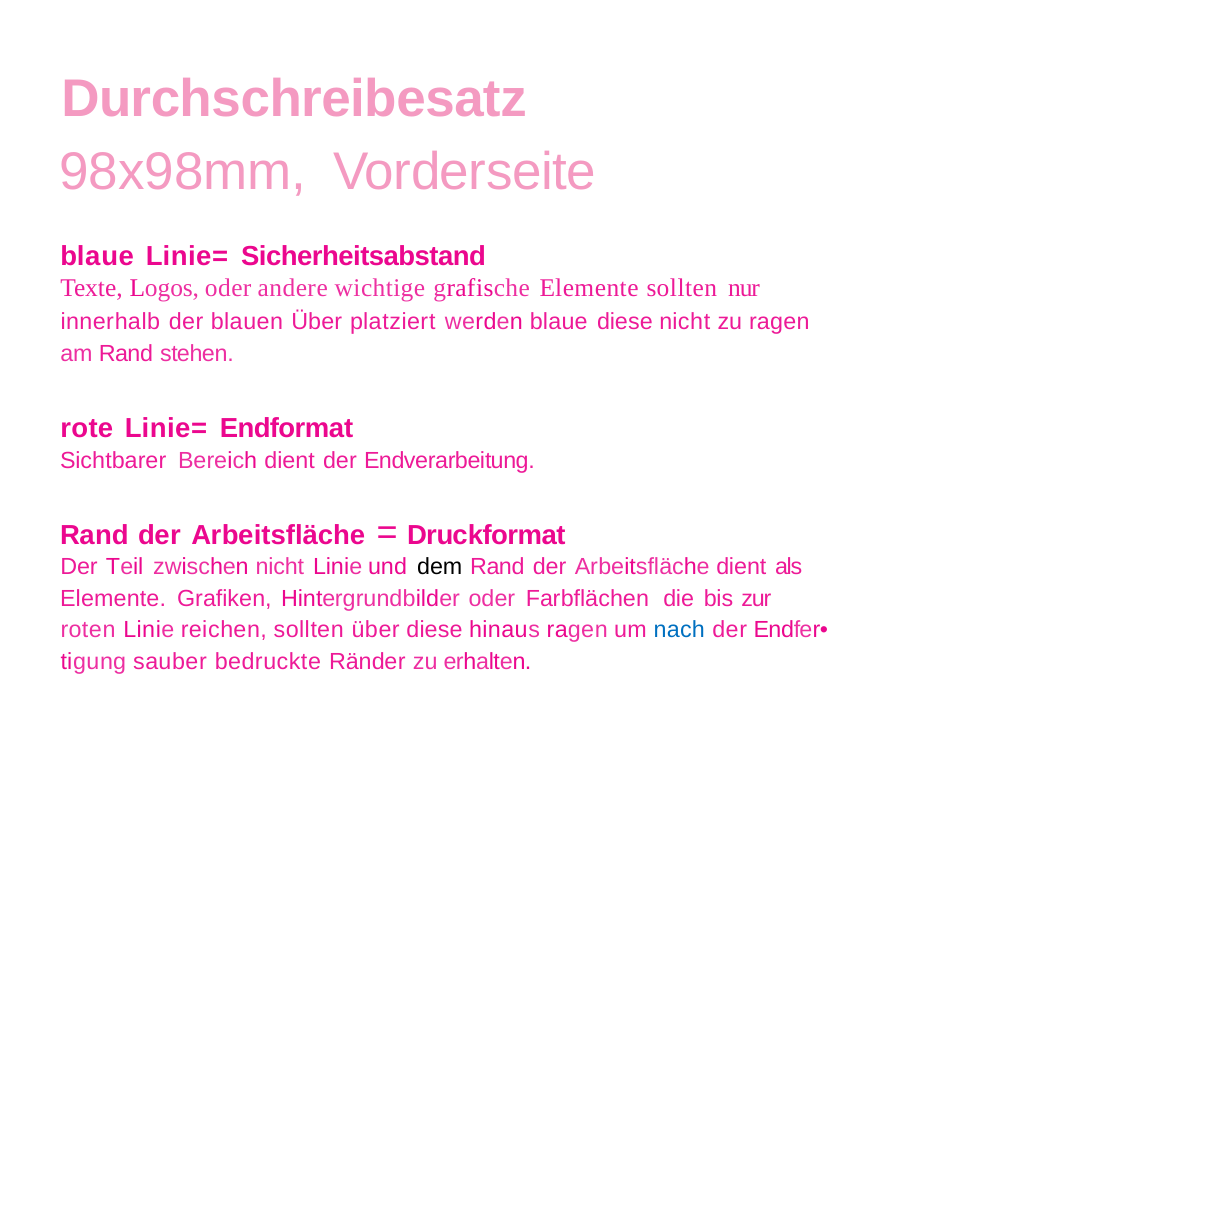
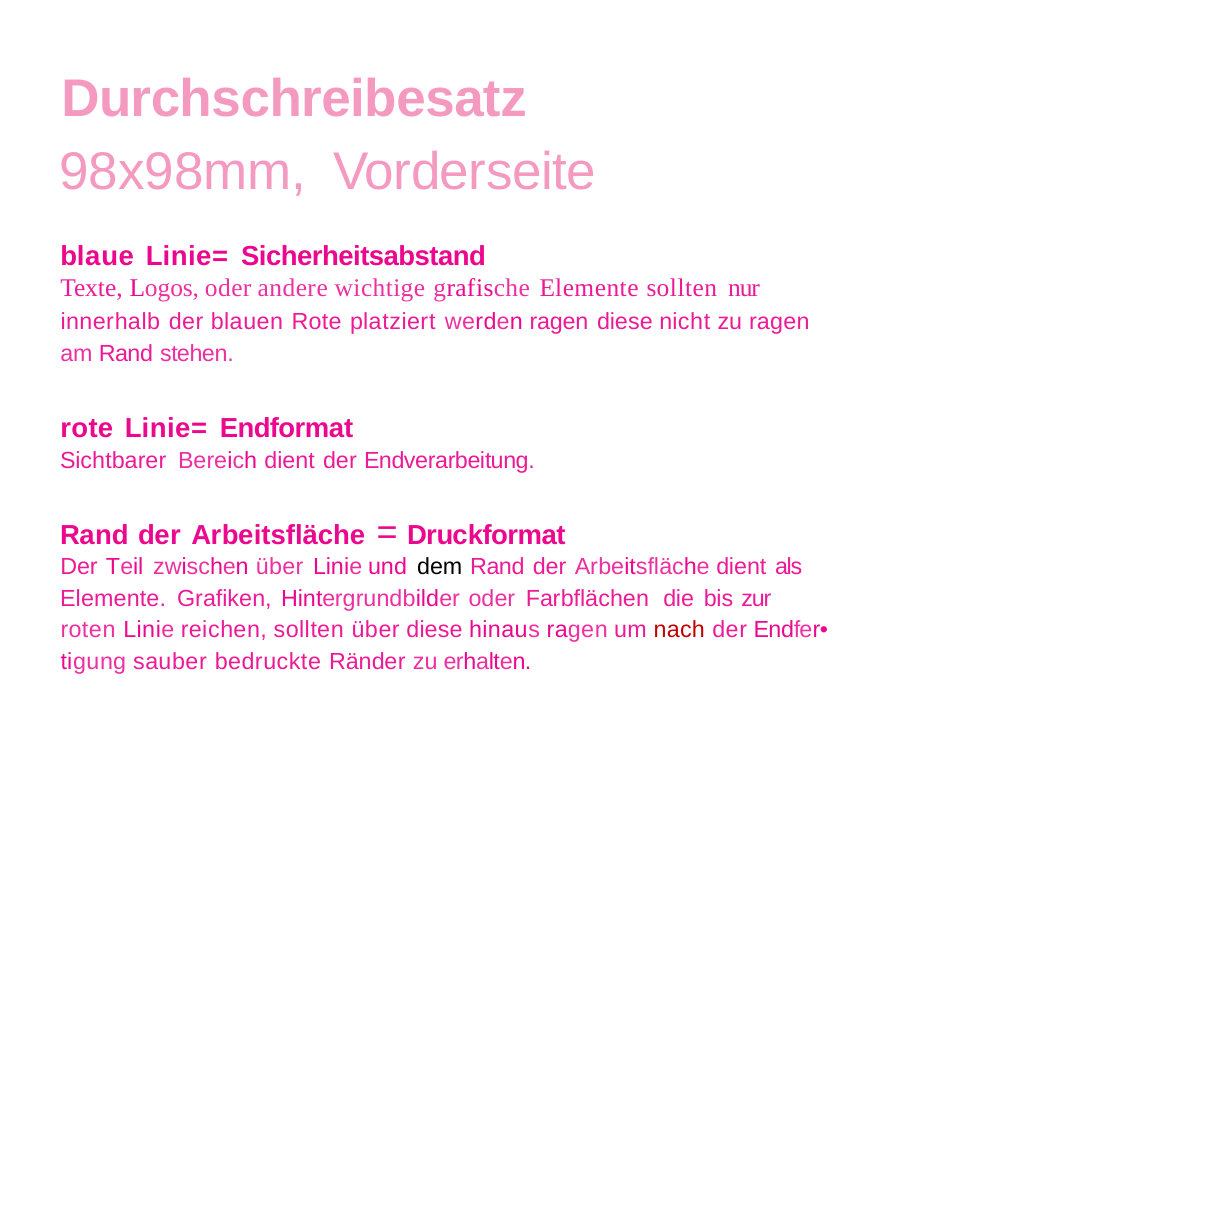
blauen Über: Über -> Rote (317, 322)
werden blaue: blaue -> ragen (559, 322)
zwischen nicht: nicht -> über (280, 567)
nach colour: blue -> red (679, 630)
